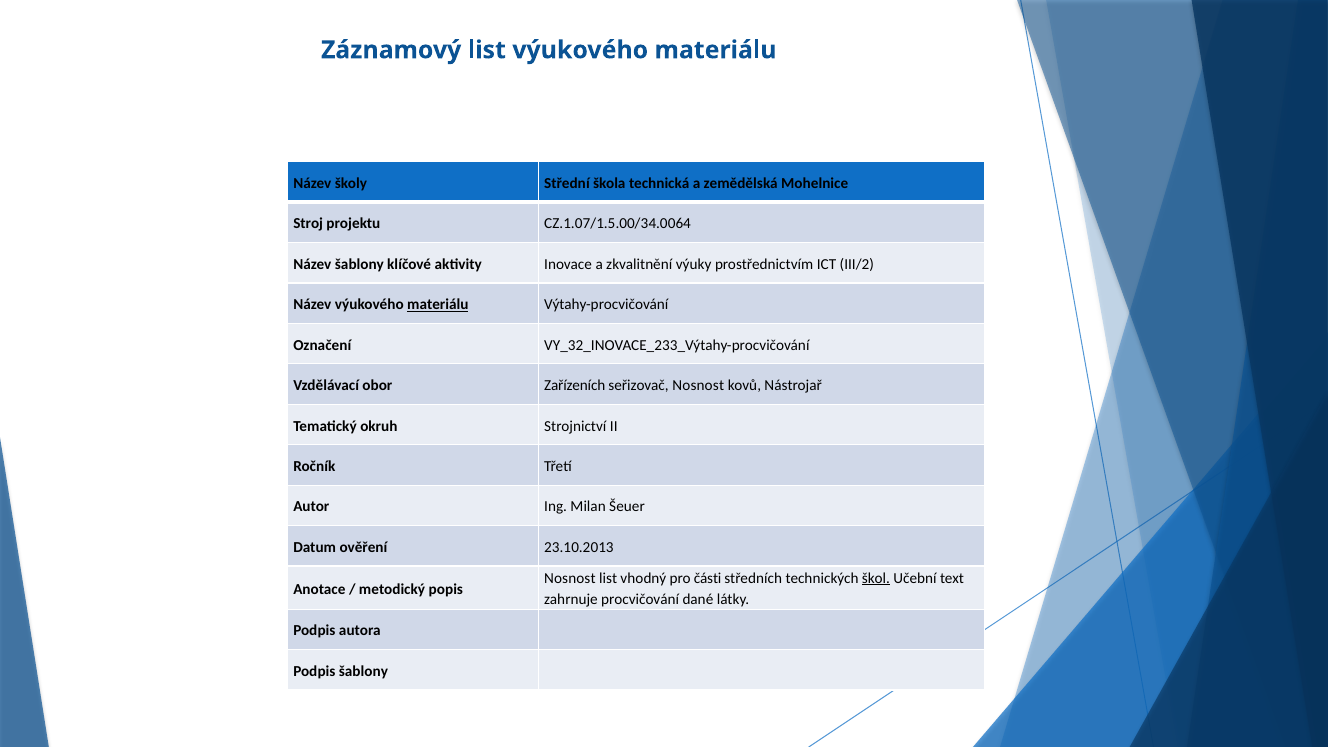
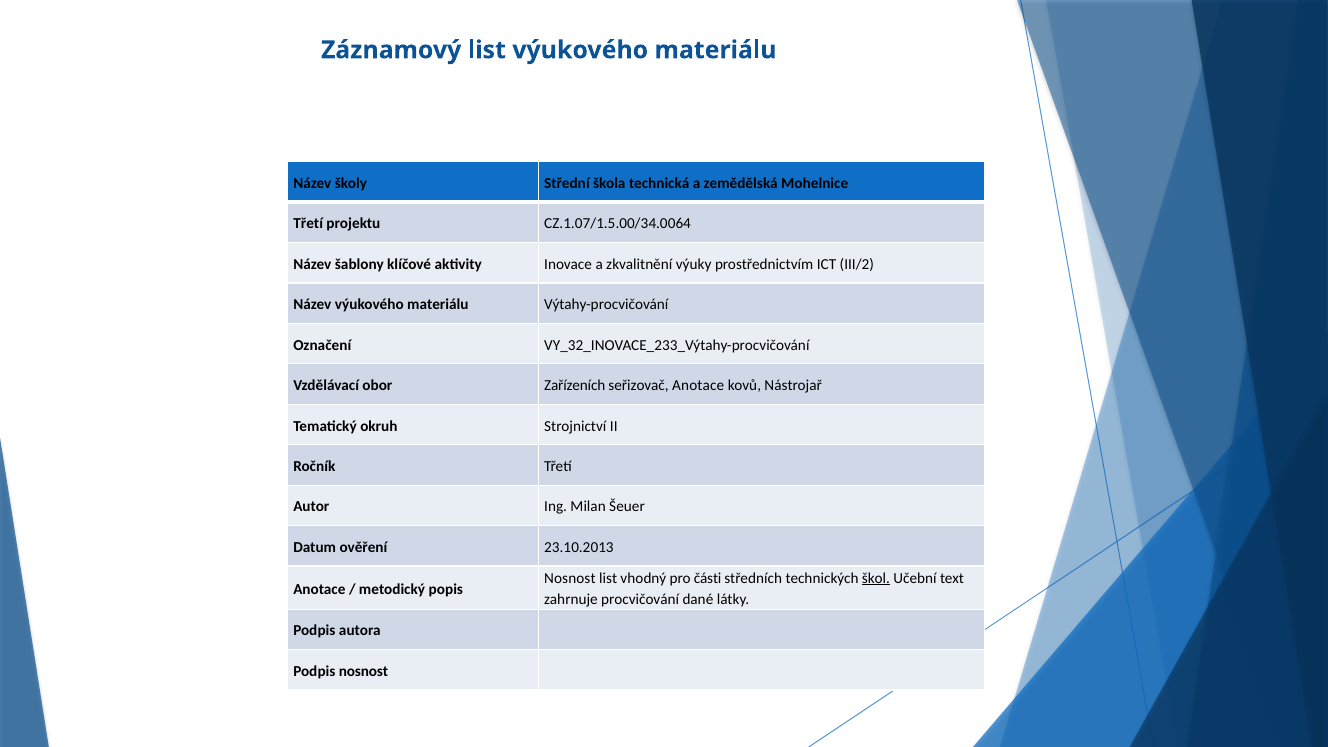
Stroj: Stroj -> Třetí (308, 224)
materiálu underline: present -> none (438, 305)
seřizovač Nosnost: Nosnost -> Anotace (698, 386)
Podpis šablony: šablony -> nosnost (364, 671)
